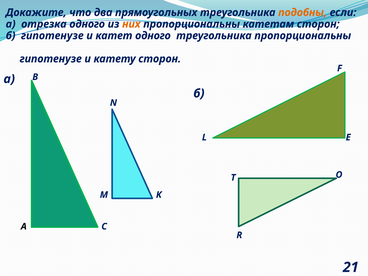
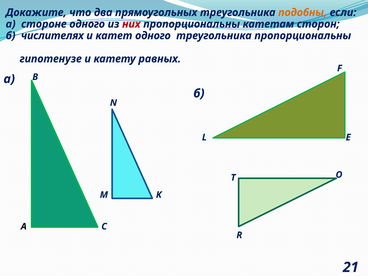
отрезка: отрезка -> стороне (44, 24)
них colour: orange -> red (131, 24)
б гипотенузе: гипотенузе -> числителях (52, 36)
катету сторон: сторон -> равных (160, 59)
